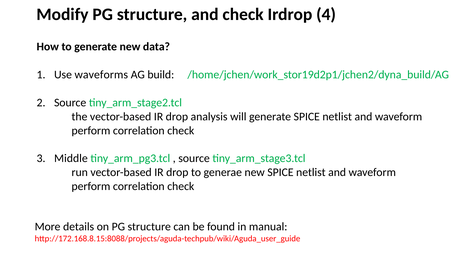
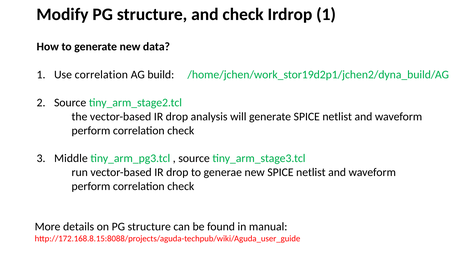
Irdrop 4: 4 -> 1 (326, 15)
Use waveforms: waveforms -> correlation (101, 75)
